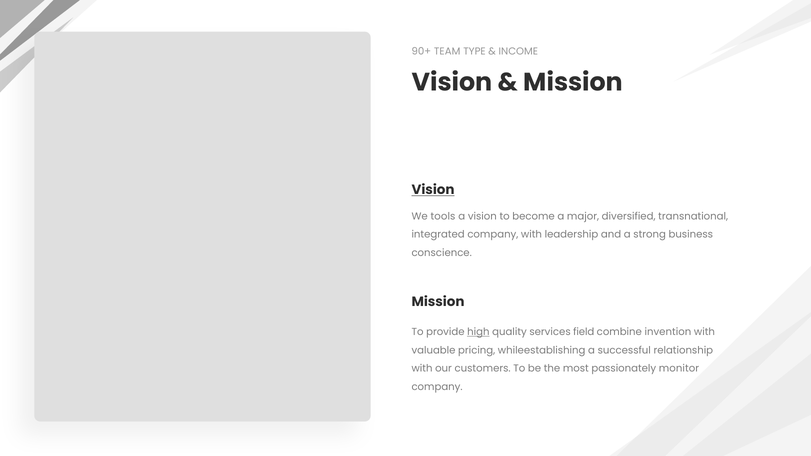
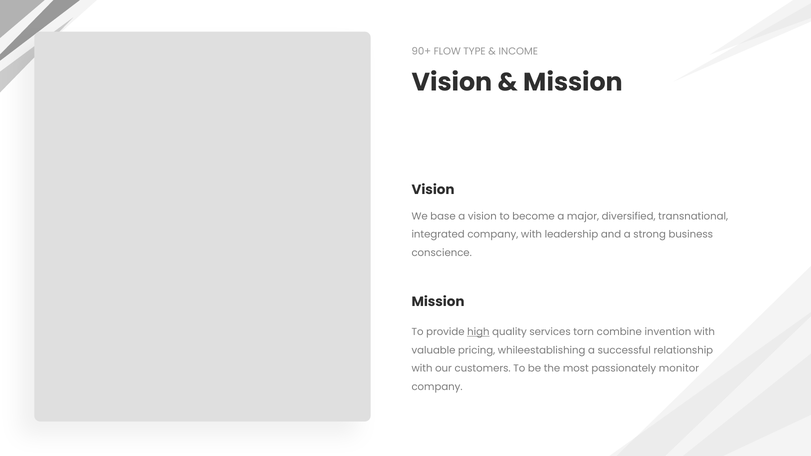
TEAM: TEAM -> FLOW (447, 52)
Vision underline: present -> none (433, 190)
tools: tools -> base (443, 216)
field: field -> torn (584, 332)
